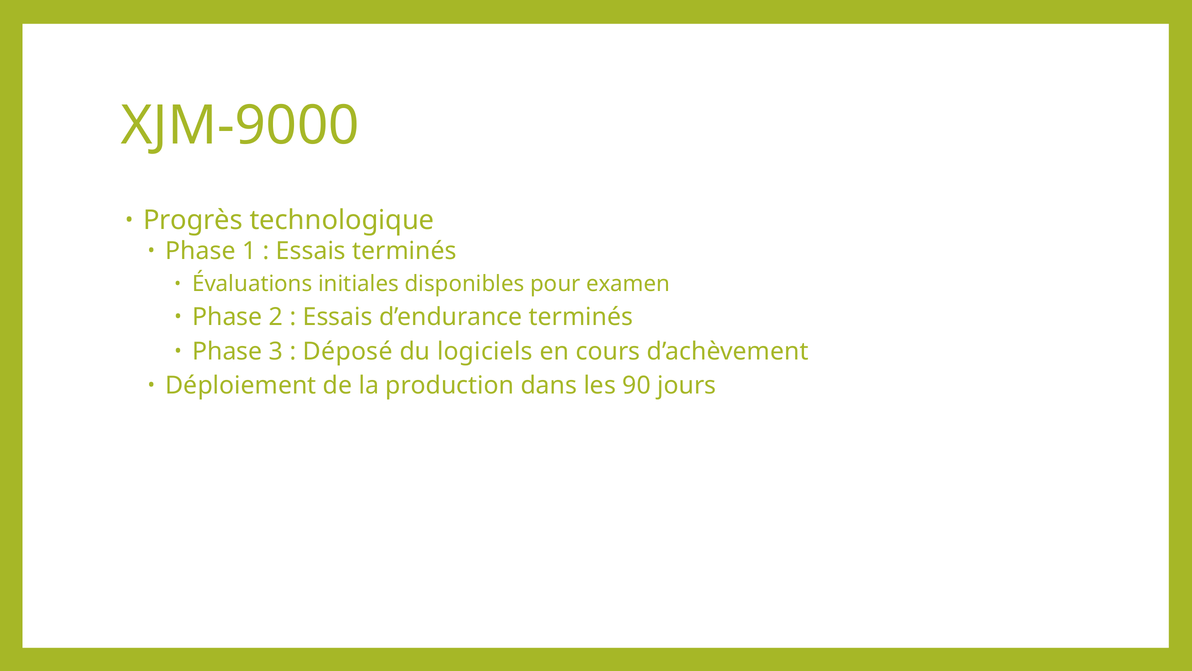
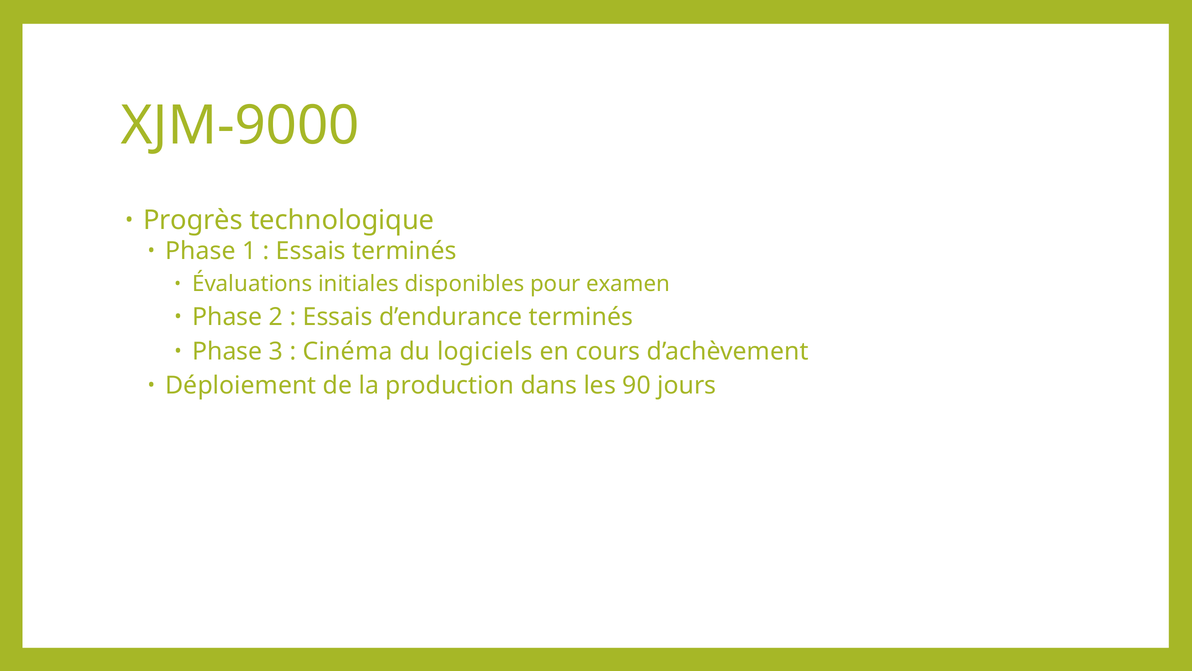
Déposé: Déposé -> Cinéma (348, 351)
